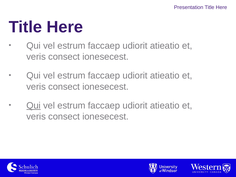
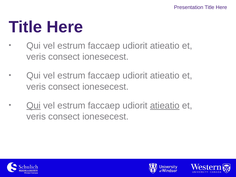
atieatio underline: none -> present (165, 106)
